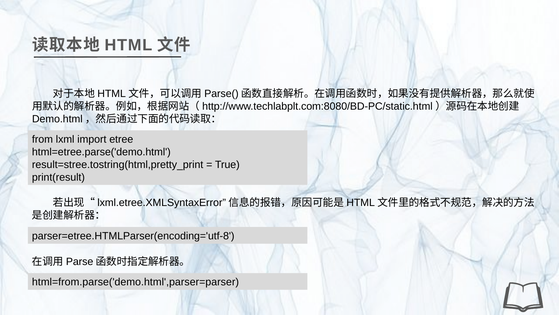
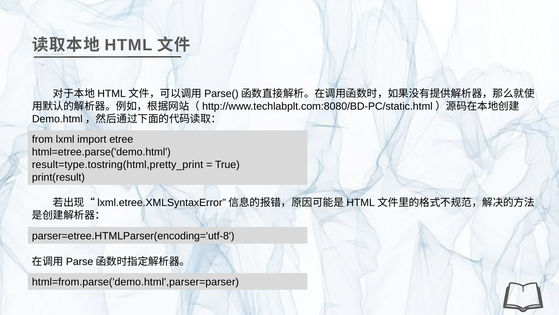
result=stree.tostring(html,pretty_print: result=stree.tostring(html,pretty_print -> result=type.tostring(html,pretty_print (118, 164)
